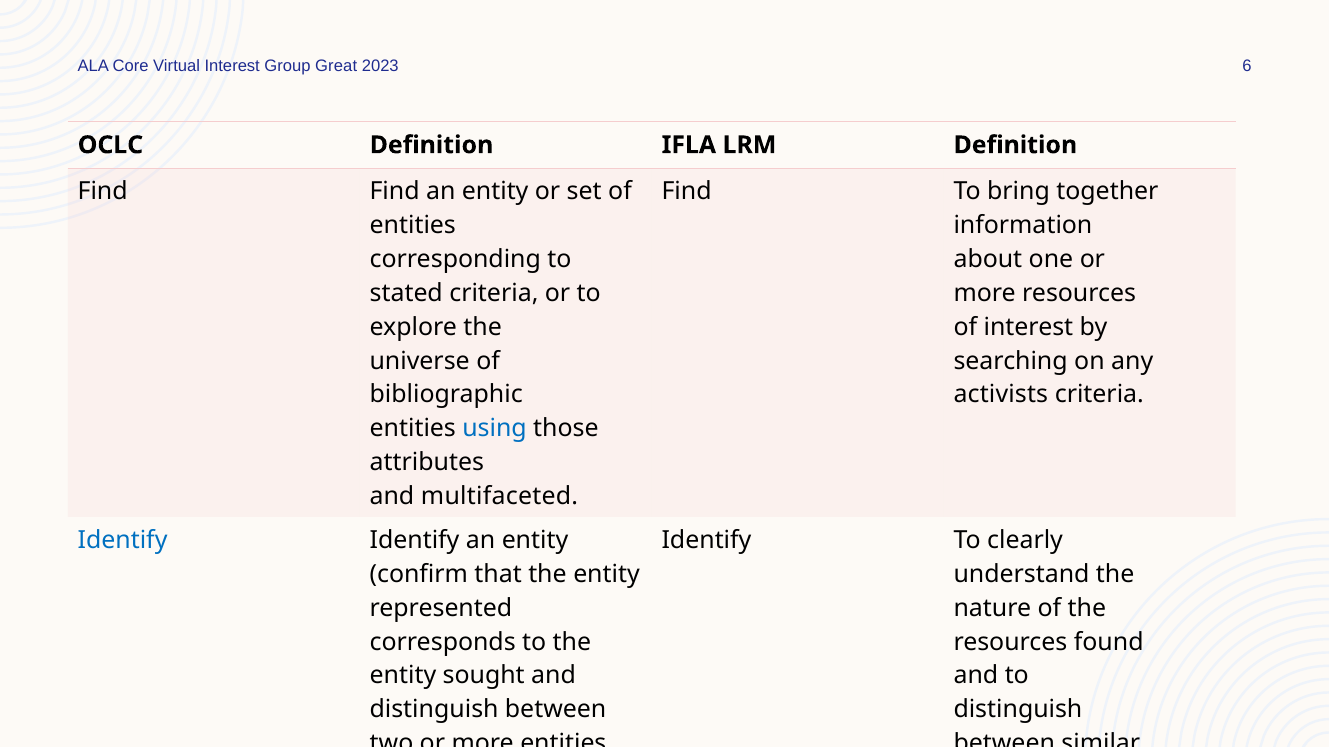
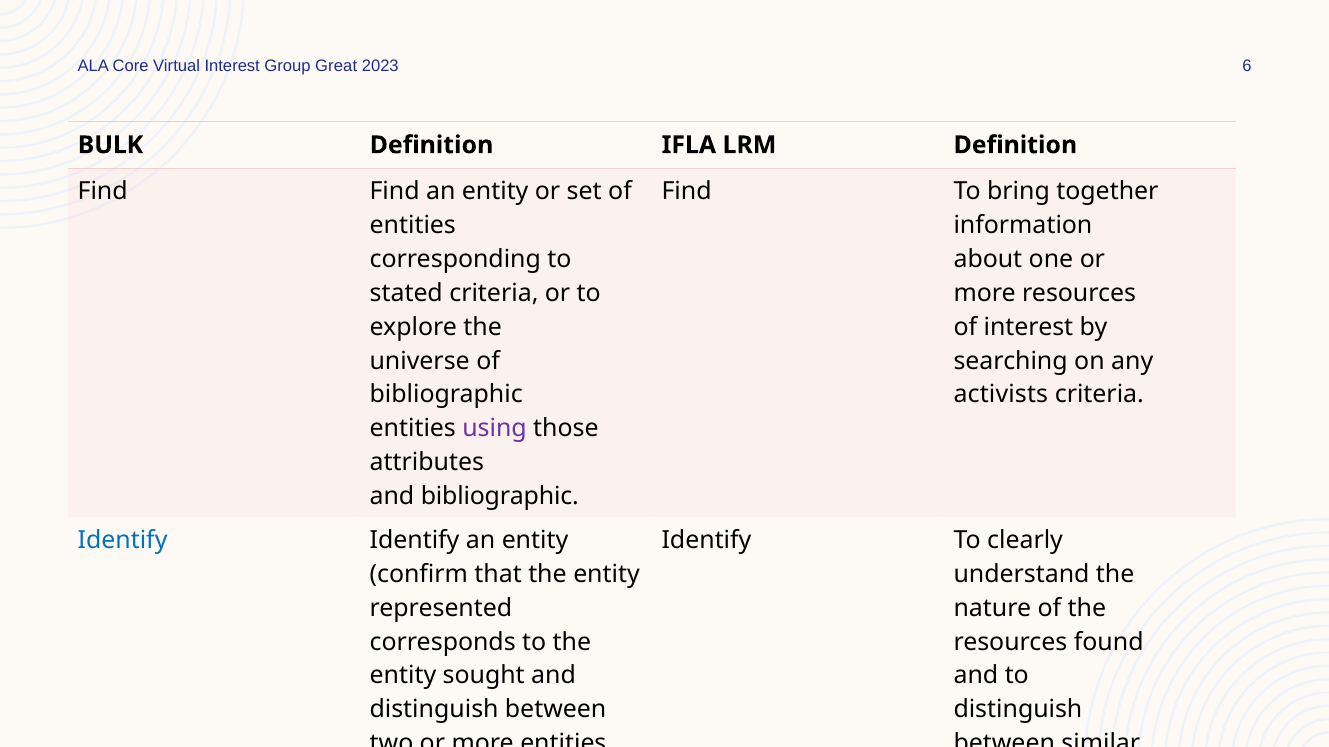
OCLC: OCLC -> BULK (110, 145)
using colour: blue -> purple (495, 429)
and multifaceted: multifaceted -> bibliographic (500, 497)
